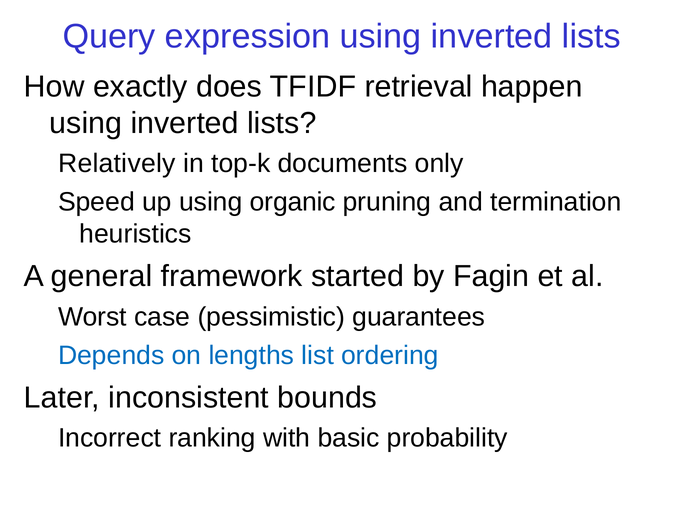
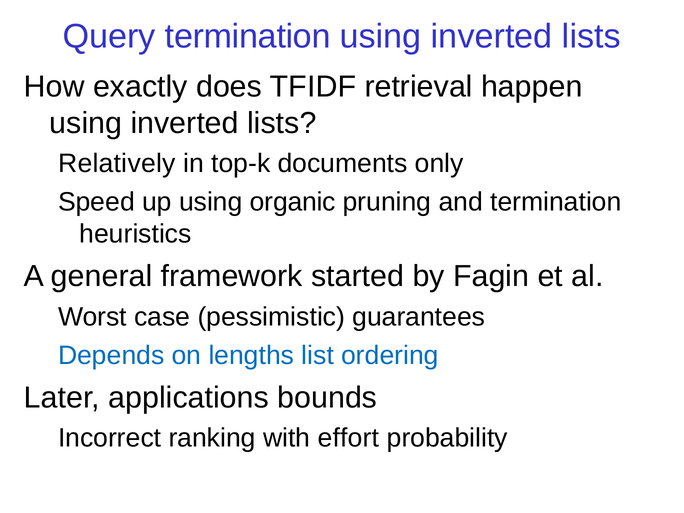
Query expression: expression -> termination (248, 36)
inconsistent: inconsistent -> applications (189, 397)
basic: basic -> effort (348, 438)
